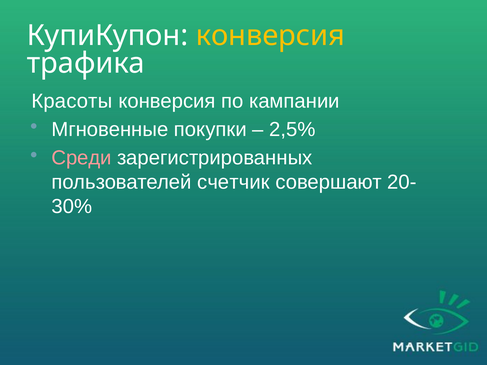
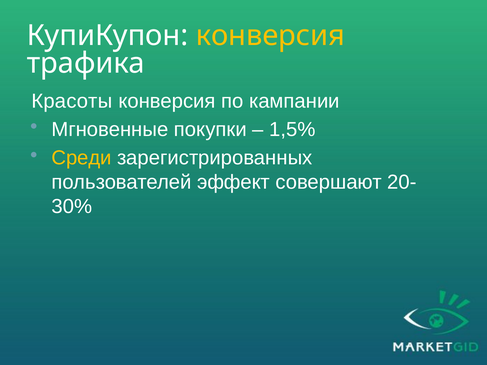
2,5%: 2,5% -> 1,5% (292, 130)
Среди colour: pink -> yellow (82, 158)
счетчик: счетчик -> эффект (233, 182)
